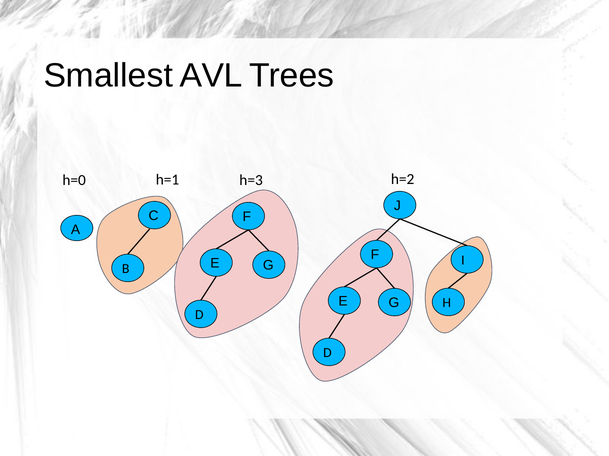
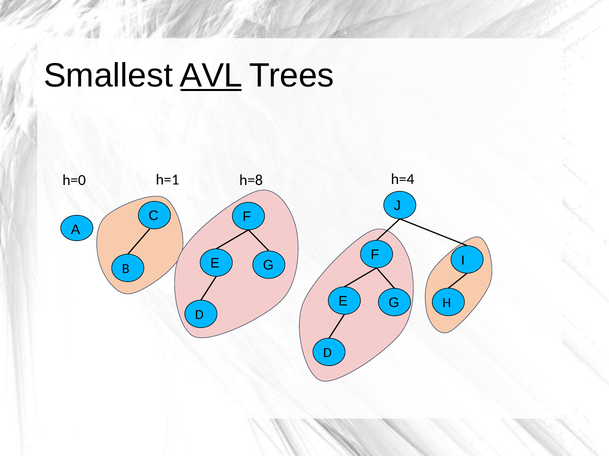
AVL underline: none -> present (211, 76)
h=2: h=2 -> h=4 (403, 180)
h=3: h=3 -> h=8 (251, 181)
